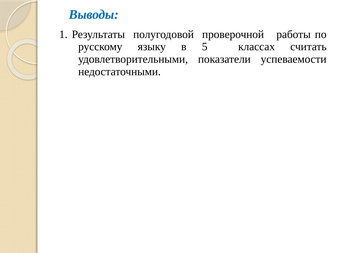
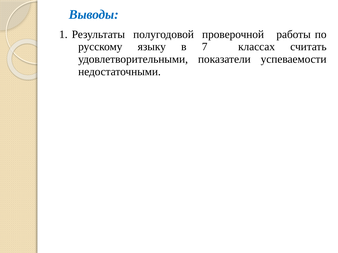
5: 5 -> 7 (205, 47)
